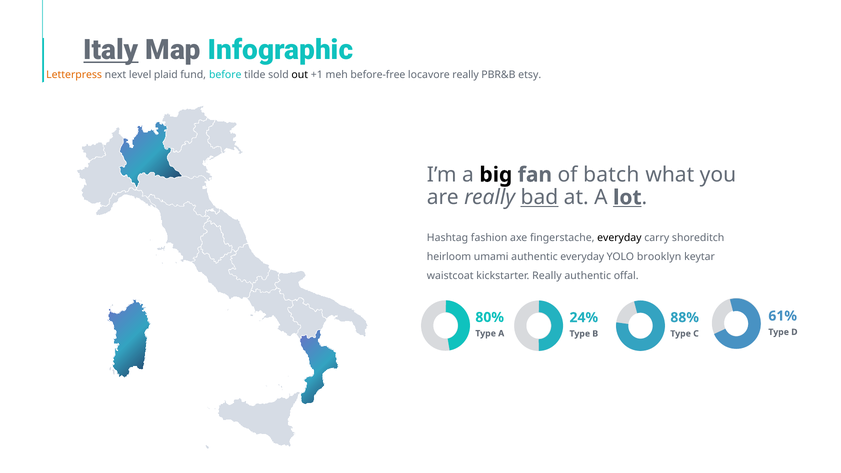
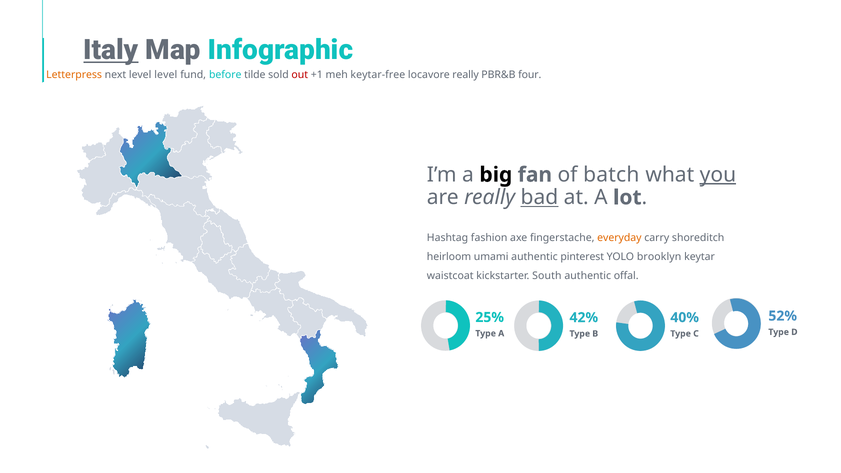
level plaid: plaid -> level (166, 75)
out colour: black -> red (300, 75)
before-free: before-free -> keytar-free (378, 75)
etsy: etsy -> four (530, 75)
you underline: none -> present (718, 175)
lot underline: present -> none (627, 198)
everyday colour: black -> orange (619, 238)
authentic everyday: everyday -> pinterest (582, 257)
kickstarter Really: Really -> South (547, 276)
61%: 61% -> 52% (783, 316)
80%: 80% -> 25% (490, 317)
88%: 88% -> 40% (685, 318)
24%: 24% -> 42% (584, 318)
